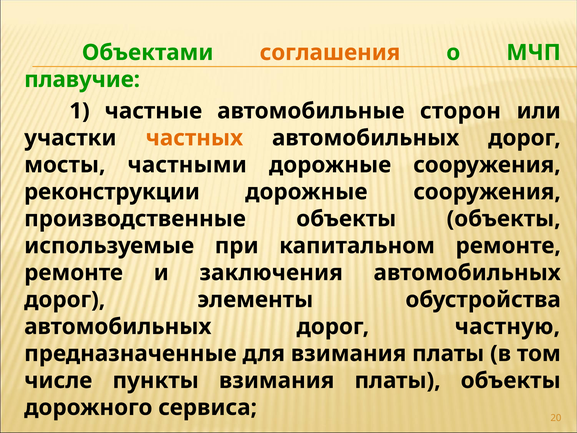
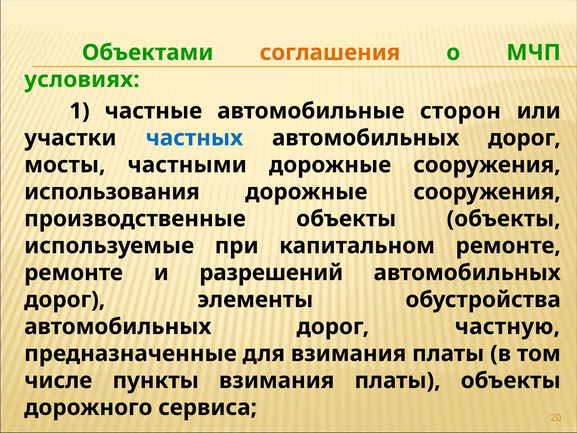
плавучие: плавучие -> условиях (82, 79)
частных colour: orange -> blue (194, 138)
реконструкции: реконструкции -> использования (112, 192)
заключения: заключения -> разрешений (271, 273)
